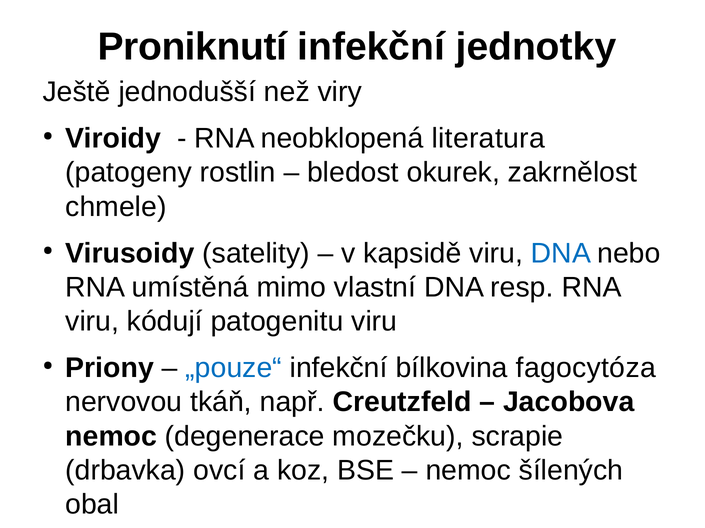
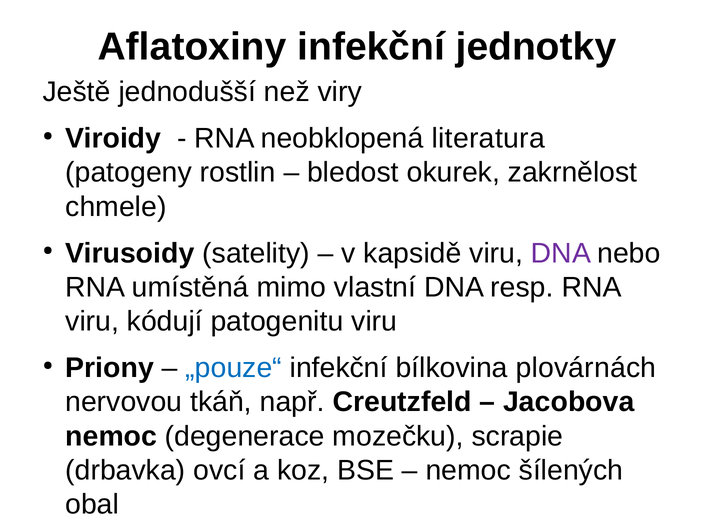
Proniknutí: Proniknutí -> Aflatoxiny (192, 47)
DNA colour: blue -> purple (561, 254)
fagocytóza: fagocytóza -> plovárnách (586, 369)
